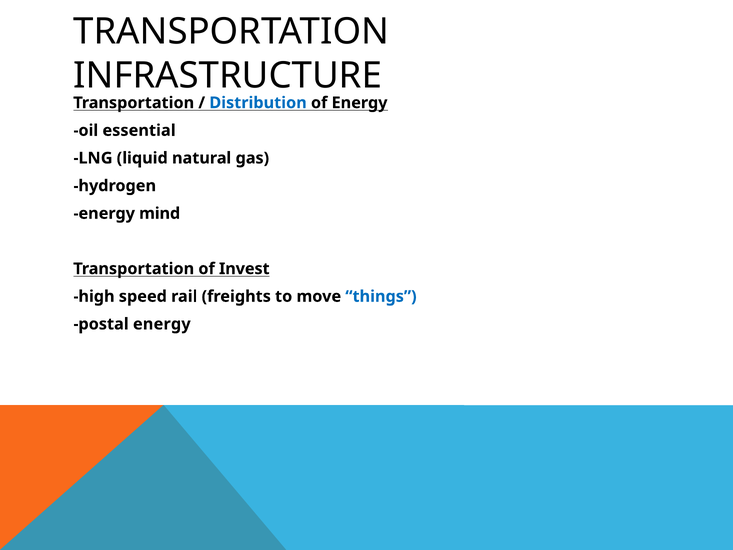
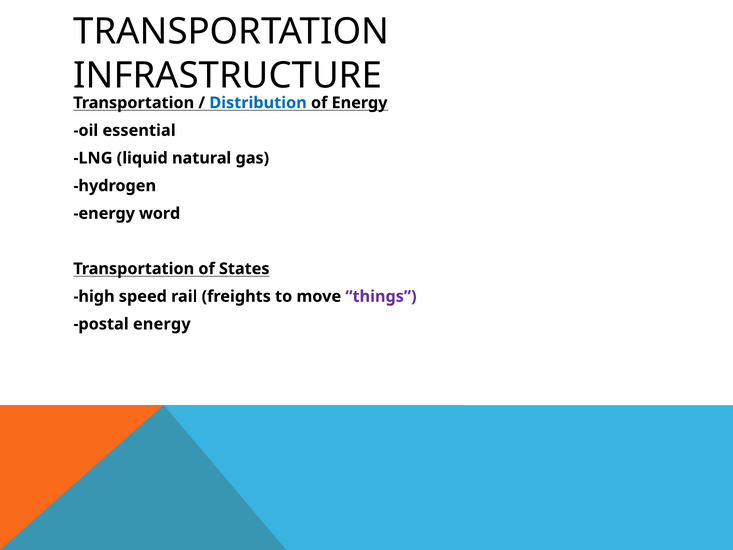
mind: mind -> word (160, 213)
Invest: Invest -> States (244, 269)
things colour: blue -> purple (381, 296)
